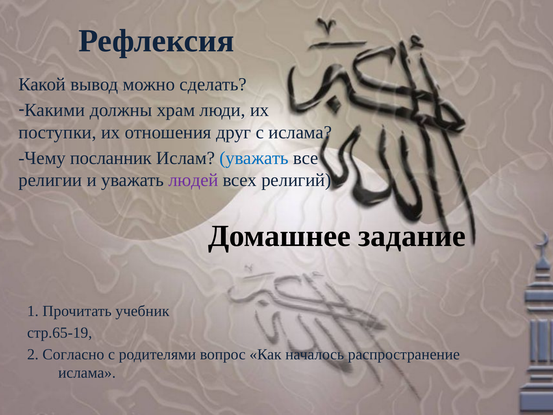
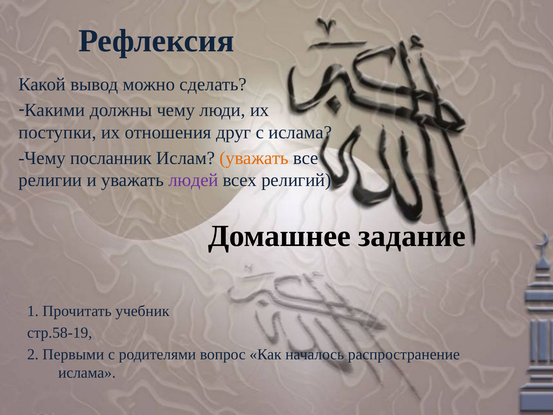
должны храм: храм -> чему (176, 110)
уважать colour: blue -> orange (254, 158)
стр.65-19: стр.65-19 -> стр.58-19 (60, 333)
Согласно: Согласно -> Первыми (73, 354)
